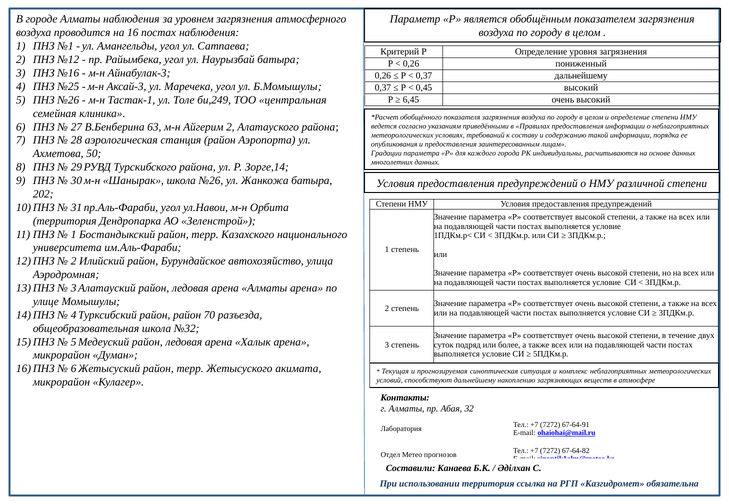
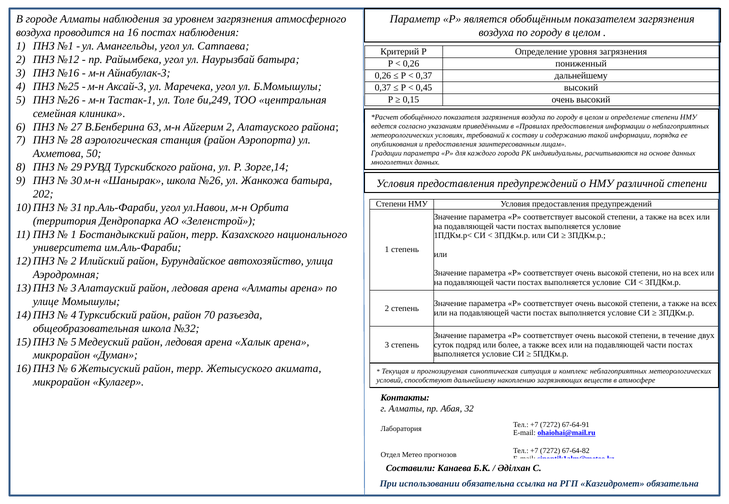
6,45: 6,45 -> 0,15 (411, 100)
использовании территория: территория -> обязательна (488, 484)
